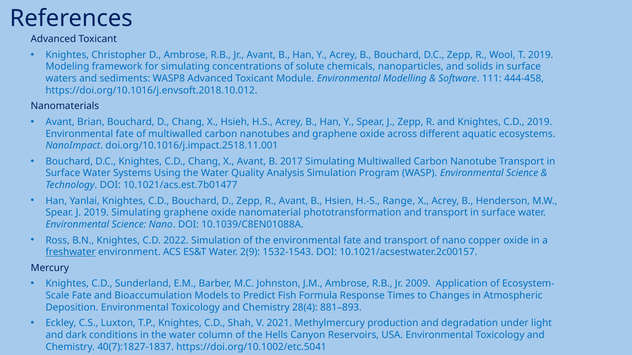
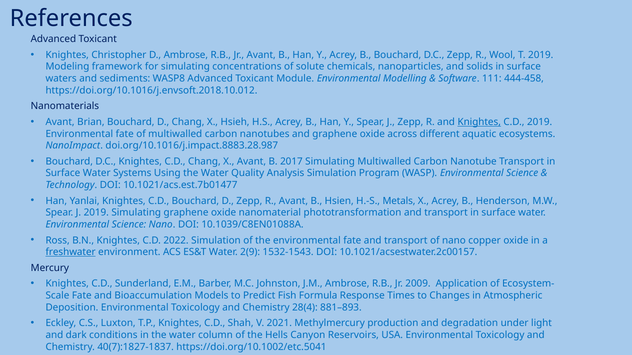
Knightes underline: none -> present (479, 122)
doi.org/10.1016/j.impact.2518.11.001: doi.org/10.1016/j.impact.2518.11.001 -> doi.org/10.1016/j.impact.8883.28.987 (192, 146)
Range: Range -> Metals (399, 201)
